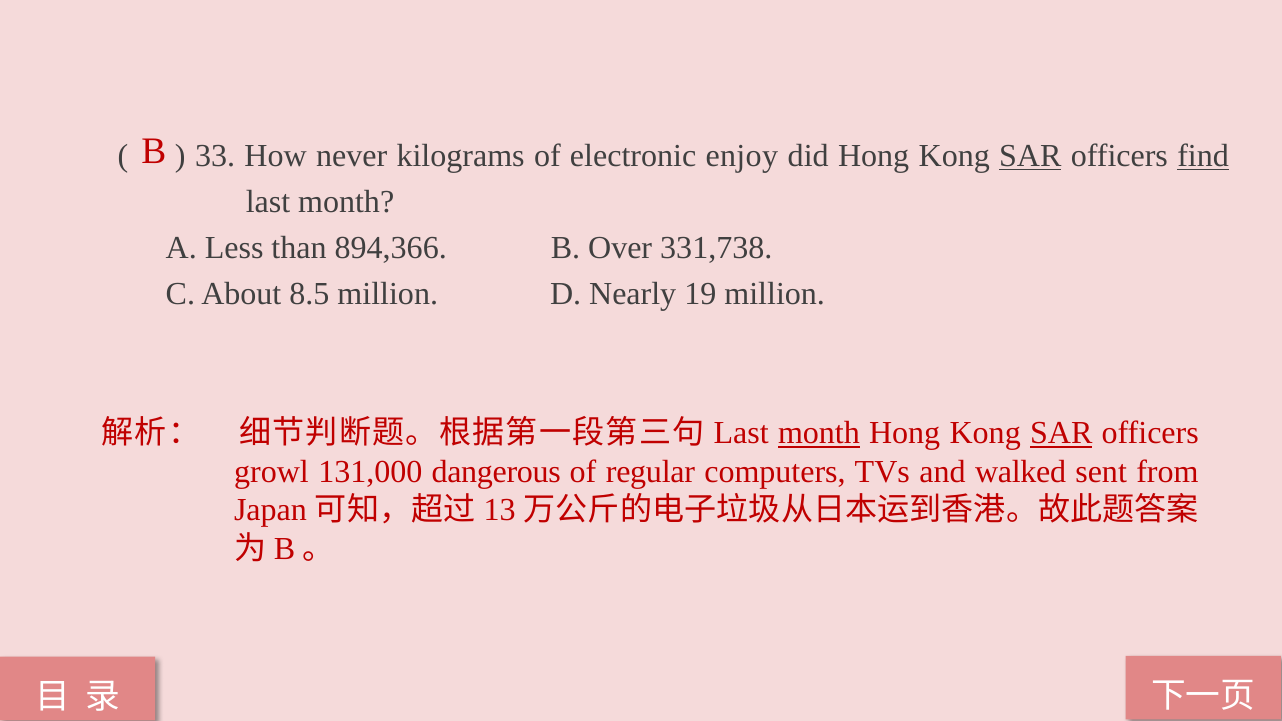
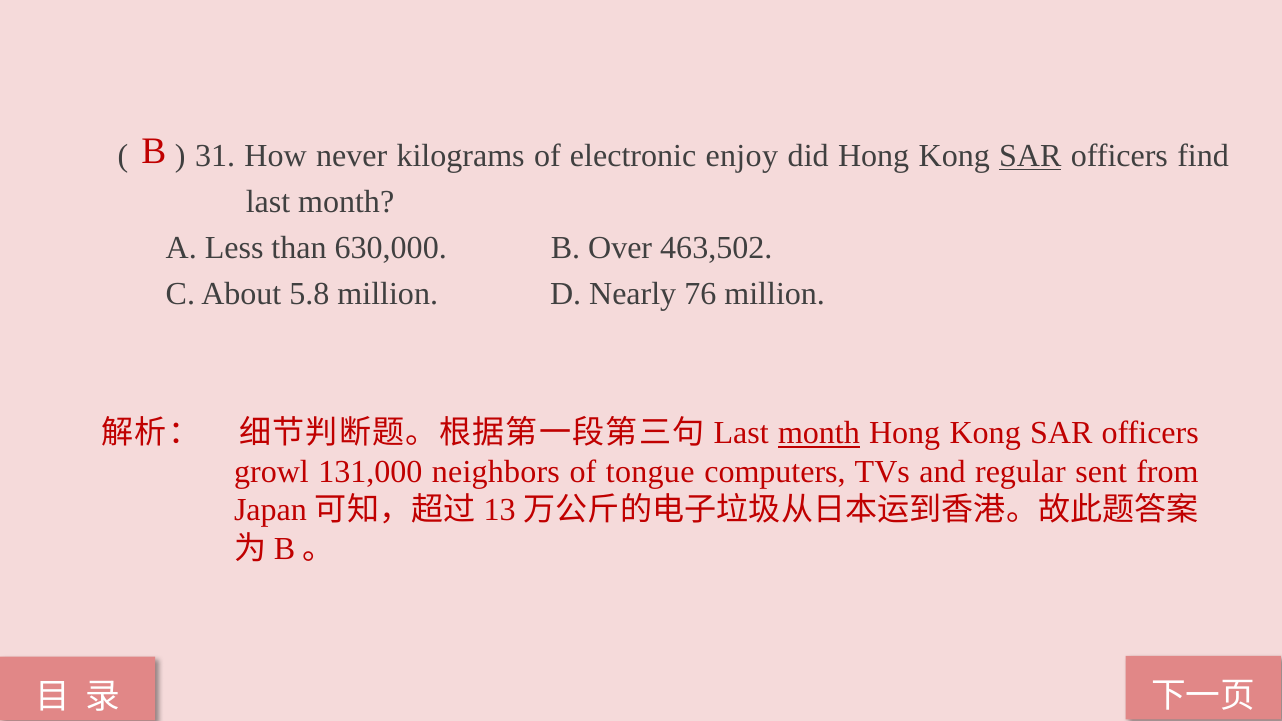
33: 33 -> 31 (215, 156)
find underline: present -> none (1203, 156)
894,366: 894,366 -> 630,000 (391, 248)
331,738: 331,738 -> 463,502 (716, 248)
8.5: 8.5 -> 5.8 (309, 294)
19: 19 -> 76 (700, 294)
SAR underline: present -> none (1061, 433)
dangerous: dangerous -> neighbors (496, 472)
regular: regular -> tongue (650, 472)
walked: walked -> regular (1020, 472)
